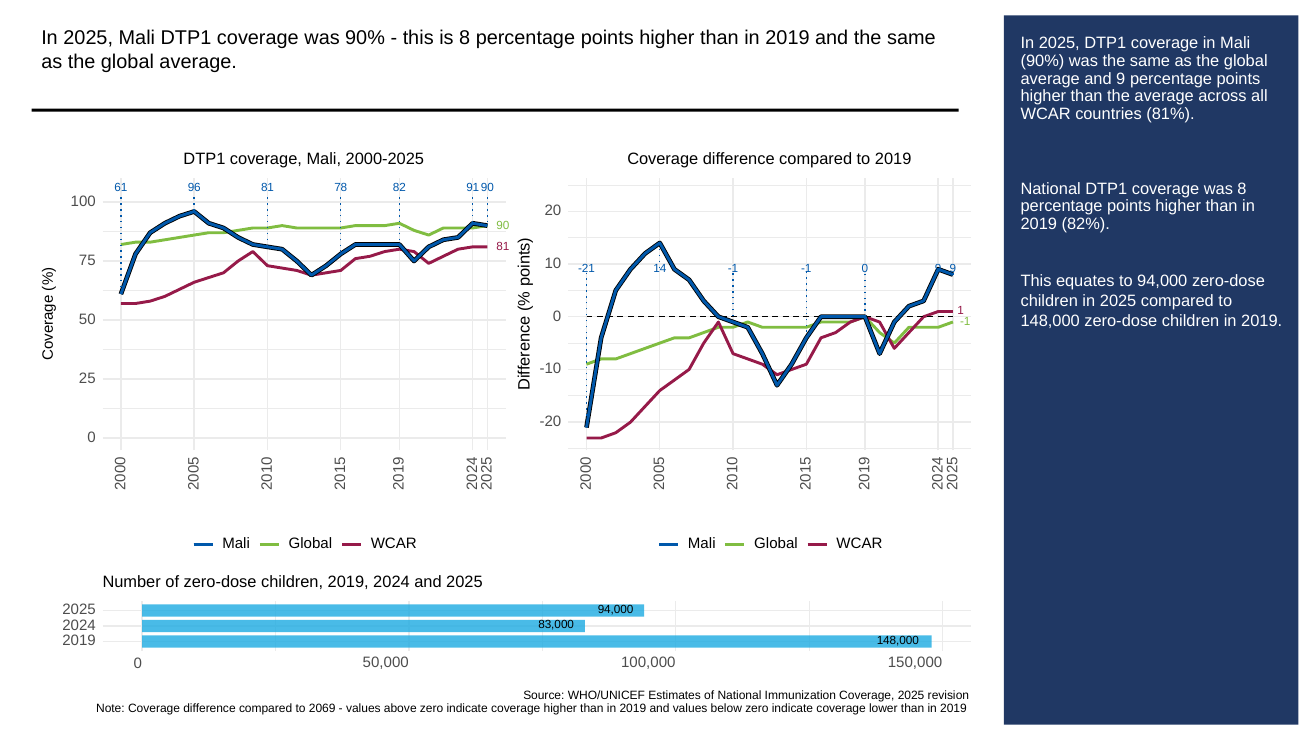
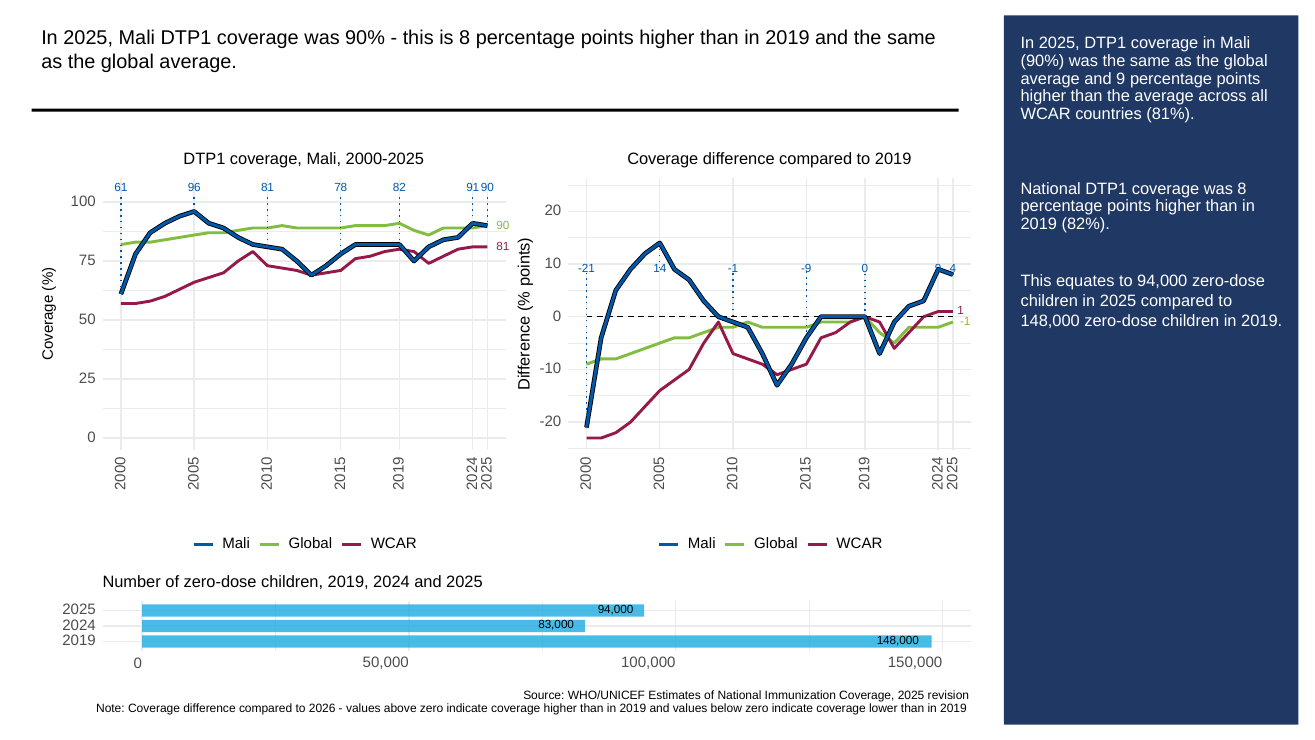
-1 -1: -1 -> -9 (806, 269)
9 9: 9 -> 4 (953, 269)
2069: 2069 -> 2026 (322, 708)
